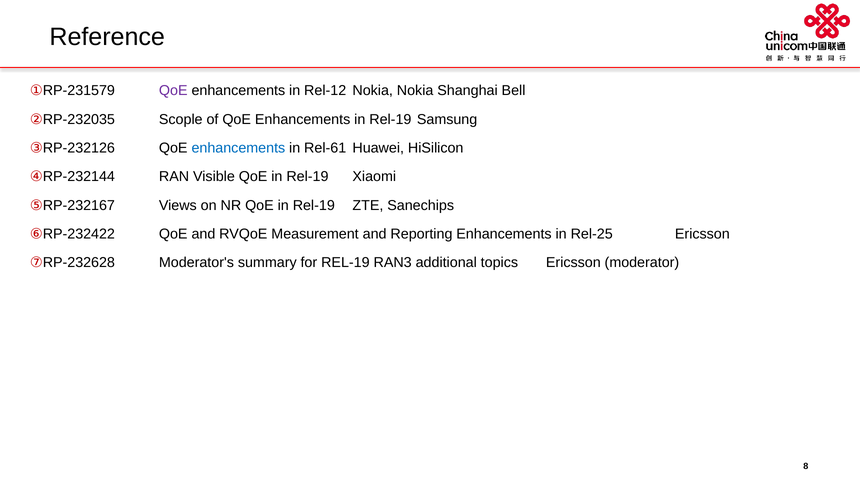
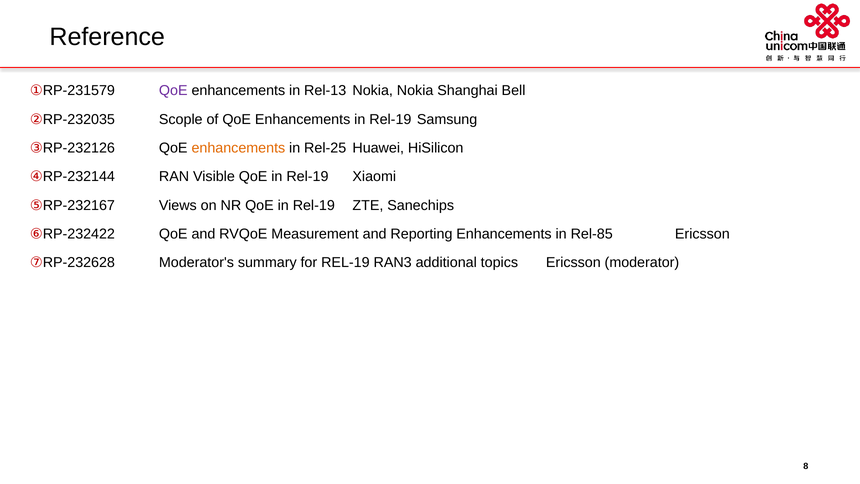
Rel-12: Rel-12 -> Rel-13 (325, 91)
enhancements colour: blue -> orange (238, 148)
Rel-61: Rel-61 -> Rel-25 (325, 148)
Rel-25: Rel-25 -> Rel-85 (592, 234)
